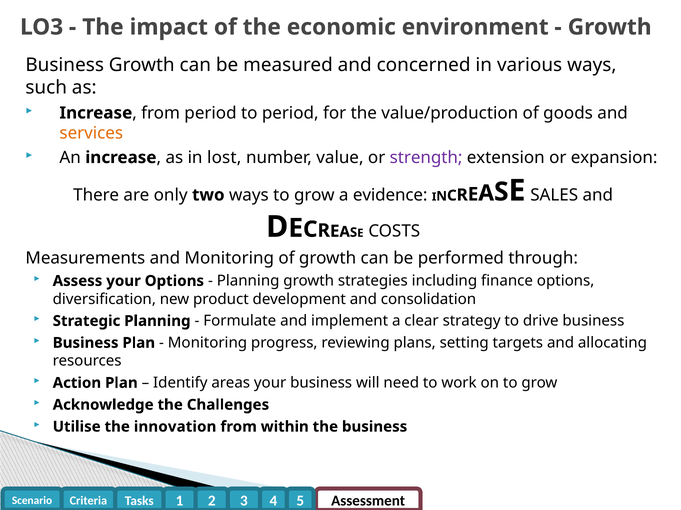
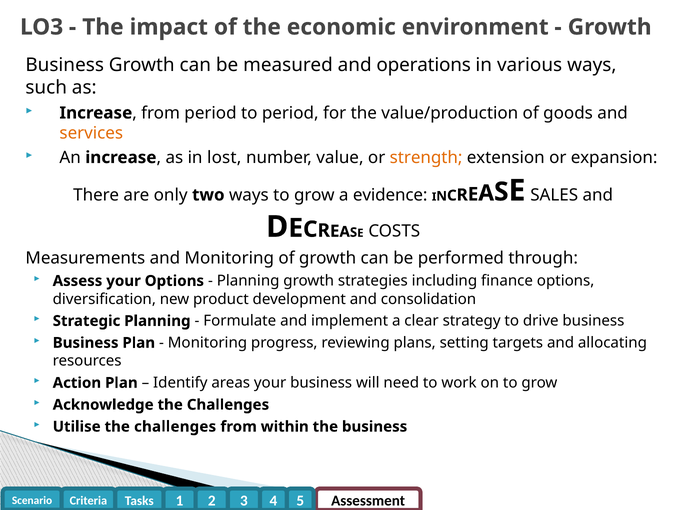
concerned: concerned -> operations (424, 65)
strength colour: purple -> orange (426, 158)
Utilise the innovation: innovation -> challenges (175, 427)
